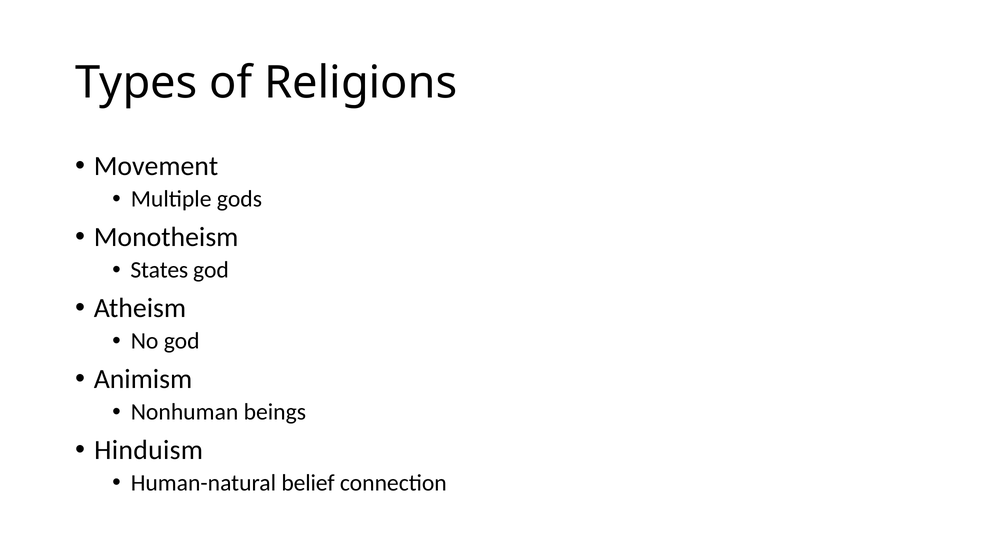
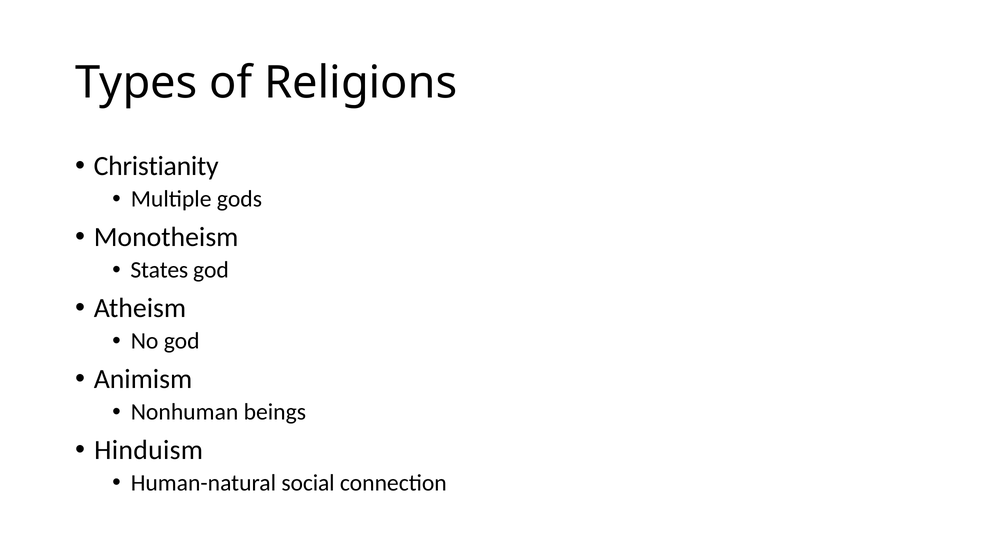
Movement: Movement -> Christianity (156, 166)
belief: belief -> social (308, 483)
